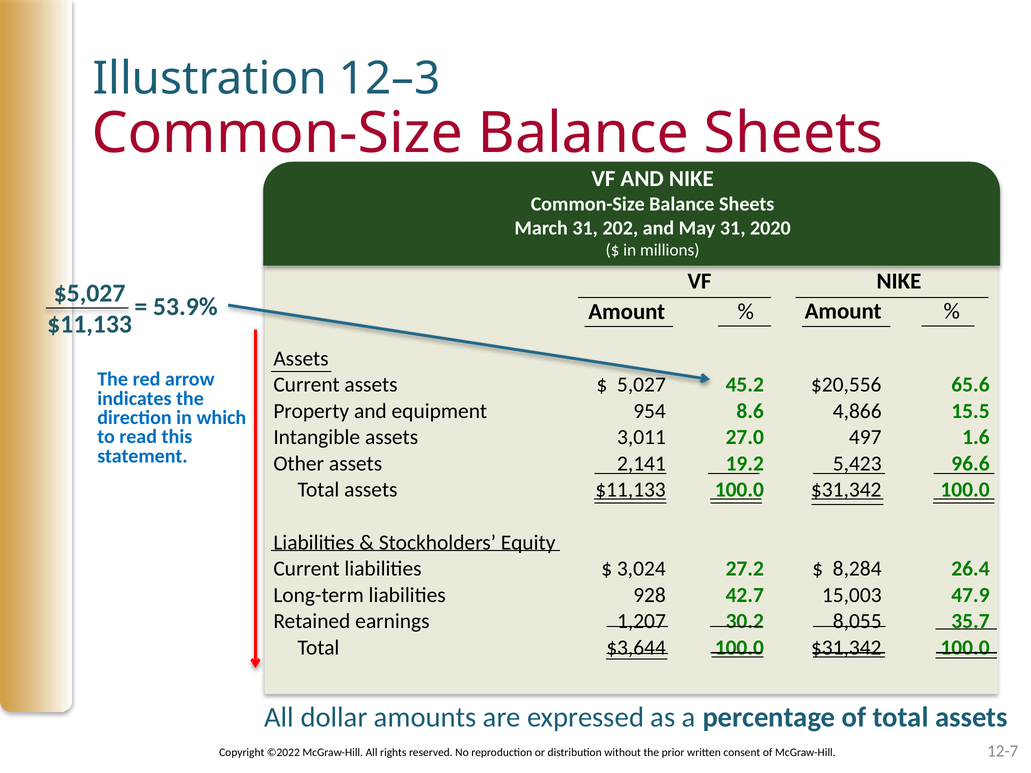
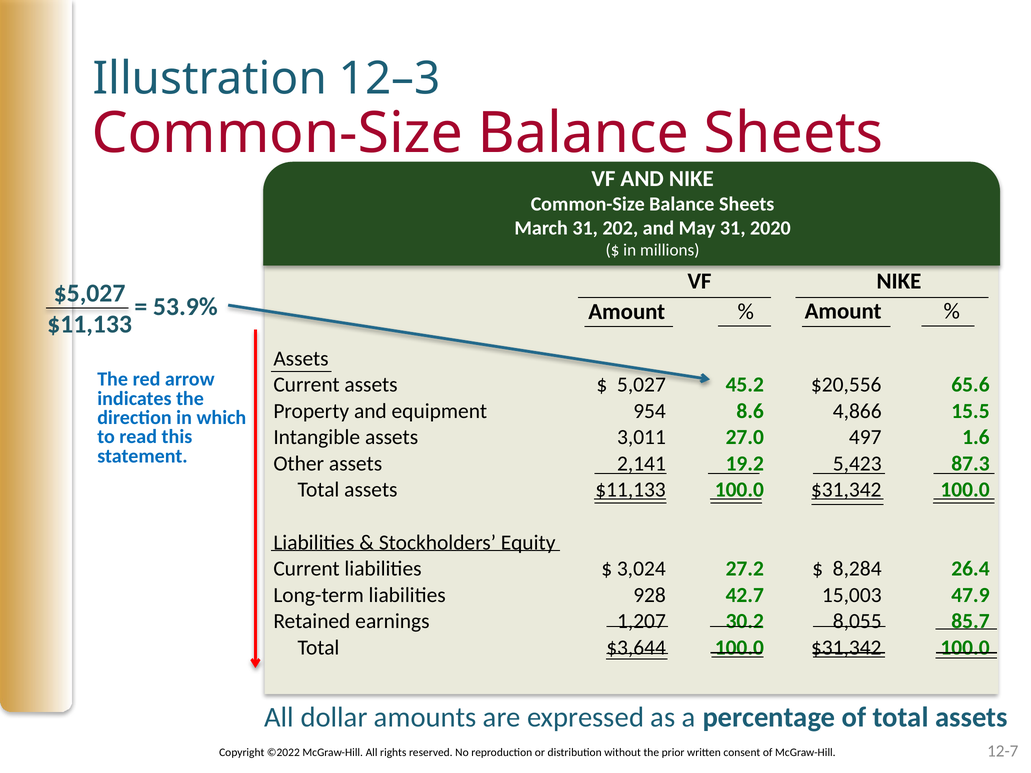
96.6: 96.6 -> 87.3 (970, 464)
35.7: 35.7 -> 85.7 (970, 622)
